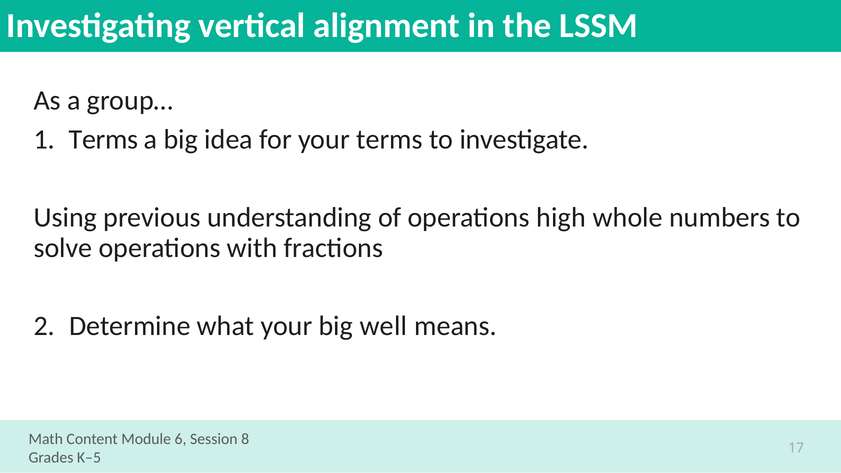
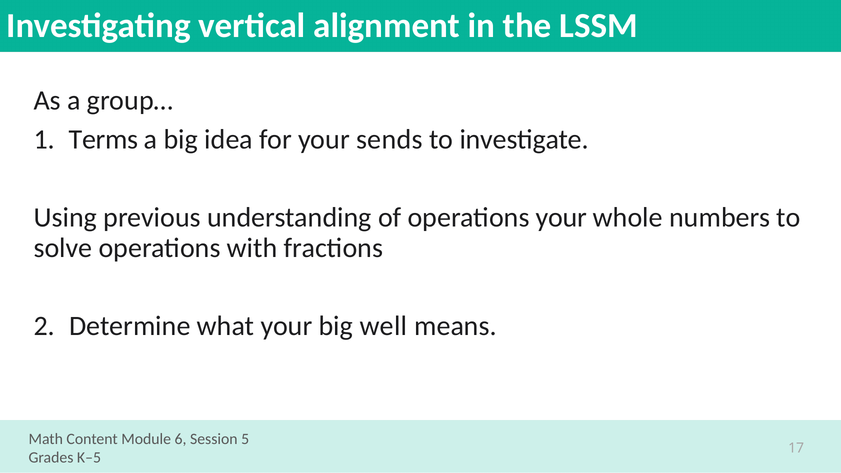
your terms: terms -> sends (389, 139)
operations high: high -> your (561, 218)
8: 8 -> 5 (245, 439)
